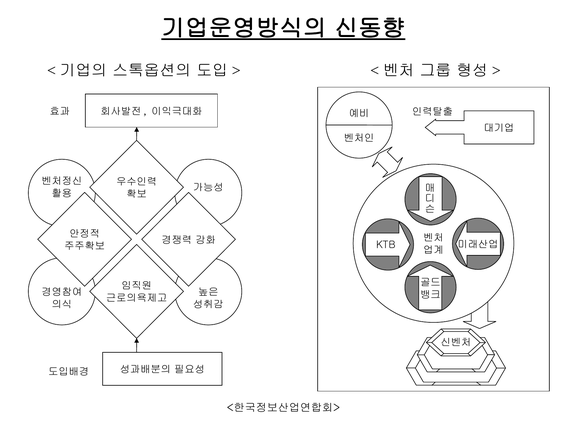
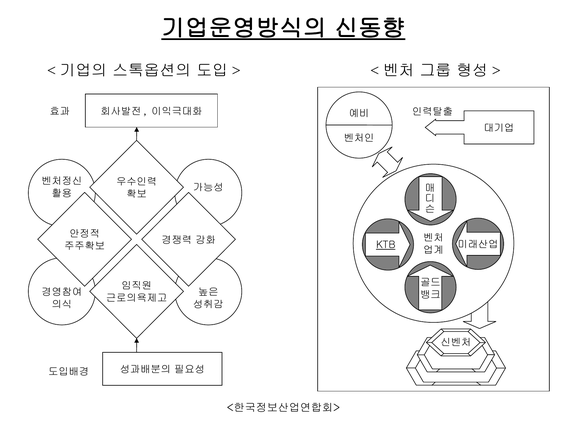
KTB underline: none -> present (386, 244)
